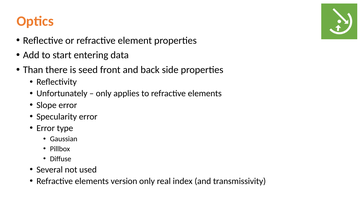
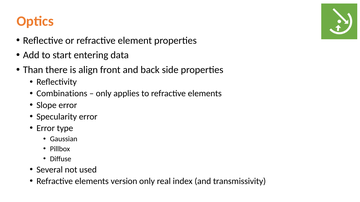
seed: seed -> align (88, 70)
Unfortunately: Unfortunately -> Combinations (62, 94)
